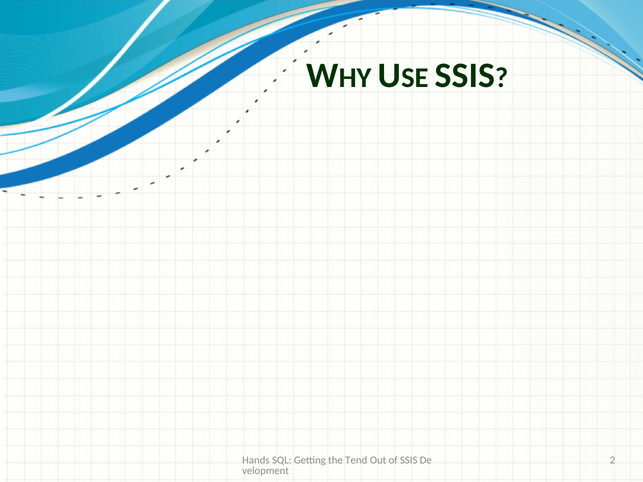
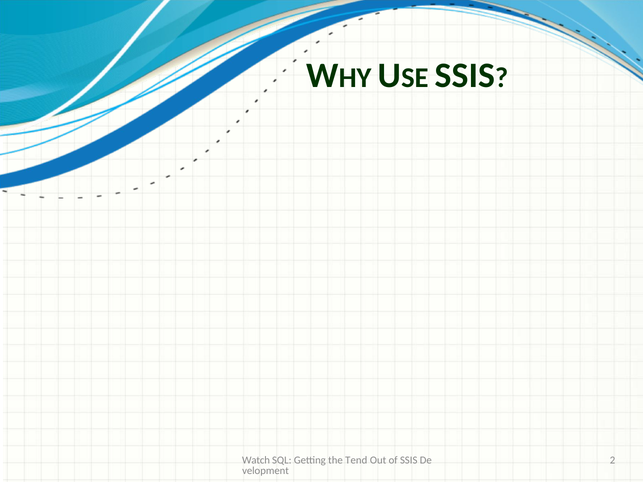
Hands: Hands -> Watch (256, 460)
